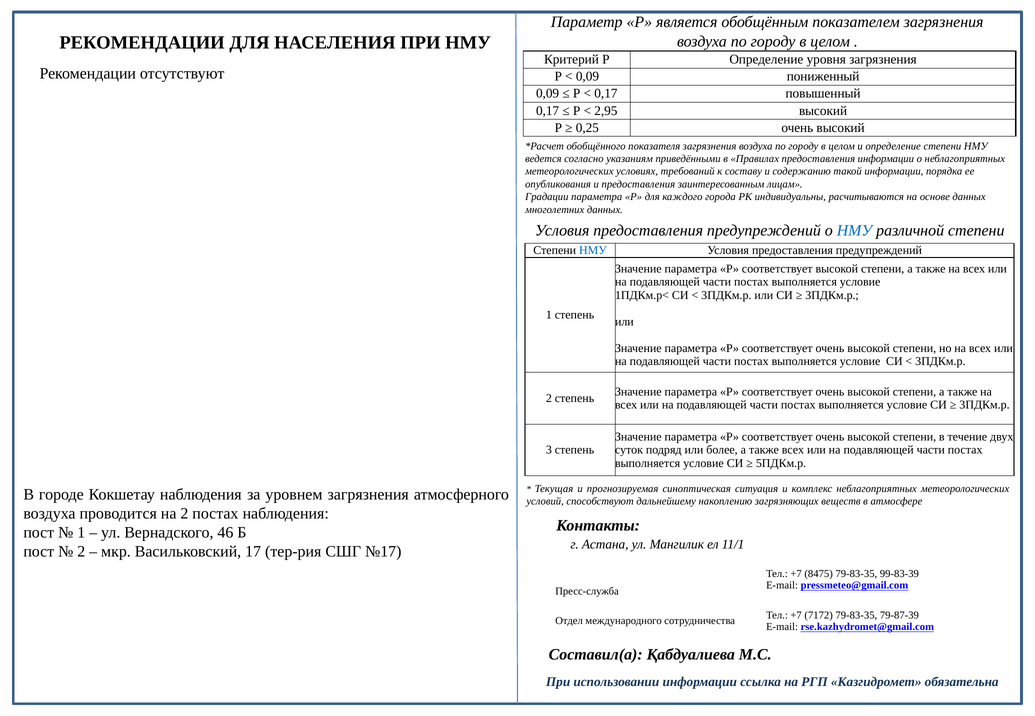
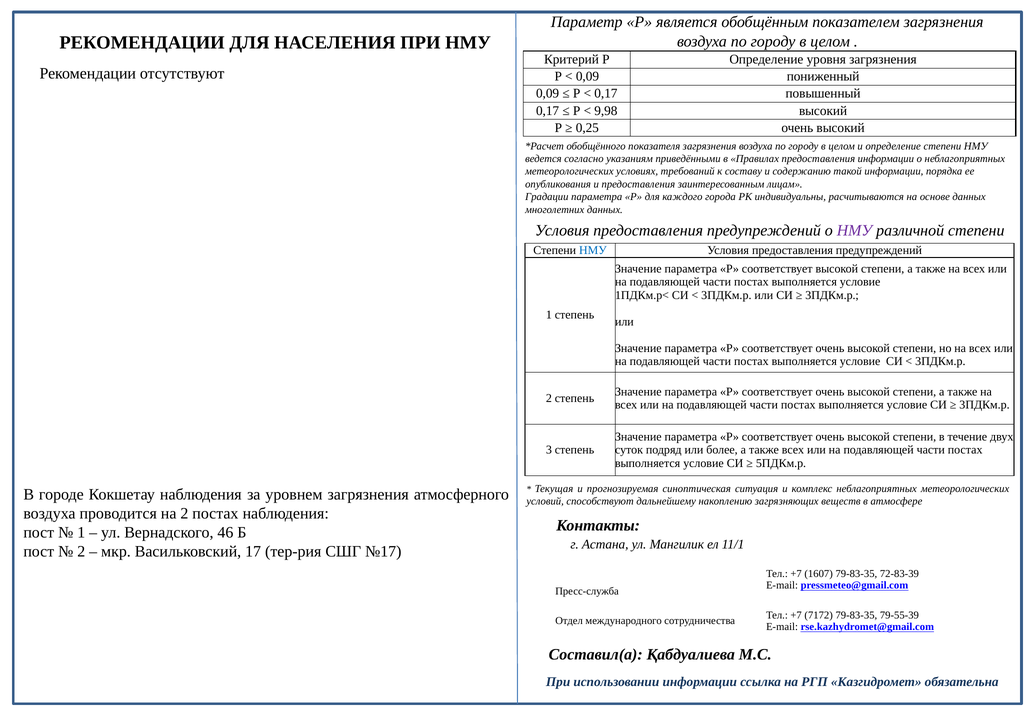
2,95: 2,95 -> 9,98 (606, 111)
НМУ colour: blue -> purple (854, 231)
8475: 8475 -> 1607 (819, 574)
99-83-39: 99-83-39 -> 72-83-39 (899, 574)
79-87-39: 79-87-39 -> 79-55-39 (899, 616)
